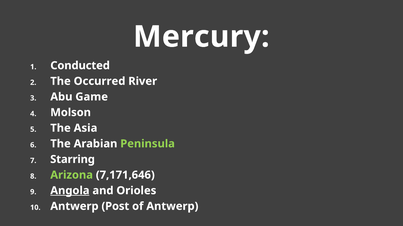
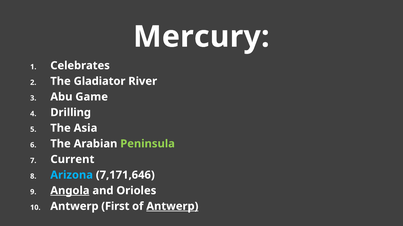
Conducted: Conducted -> Celebrates (80, 66)
Occurred: Occurred -> Gladiator (100, 81)
Molson: Molson -> Drilling (71, 113)
Starring: Starring -> Current (72, 160)
Arizona colour: light green -> light blue (72, 175)
Post: Post -> First (115, 207)
Antwerp underline: none -> present (172, 207)
